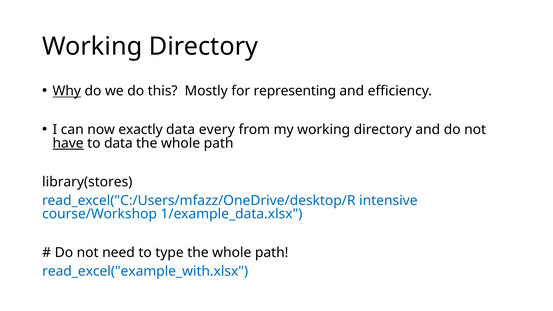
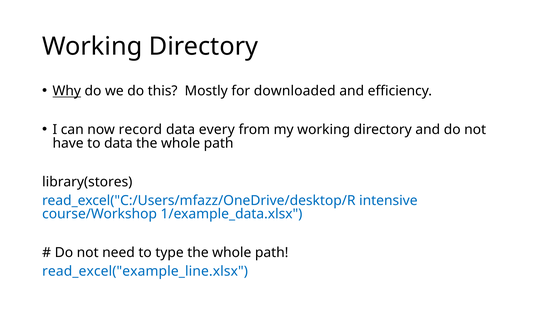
representing: representing -> downloaded (295, 91)
exactly: exactly -> record (140, 130)
have underline: present -> none (68, 143)
read_excel("example_with.xlsx: read_excel("example_with.xlsx -> read_excel("example_line.xlsx (145, 271)
